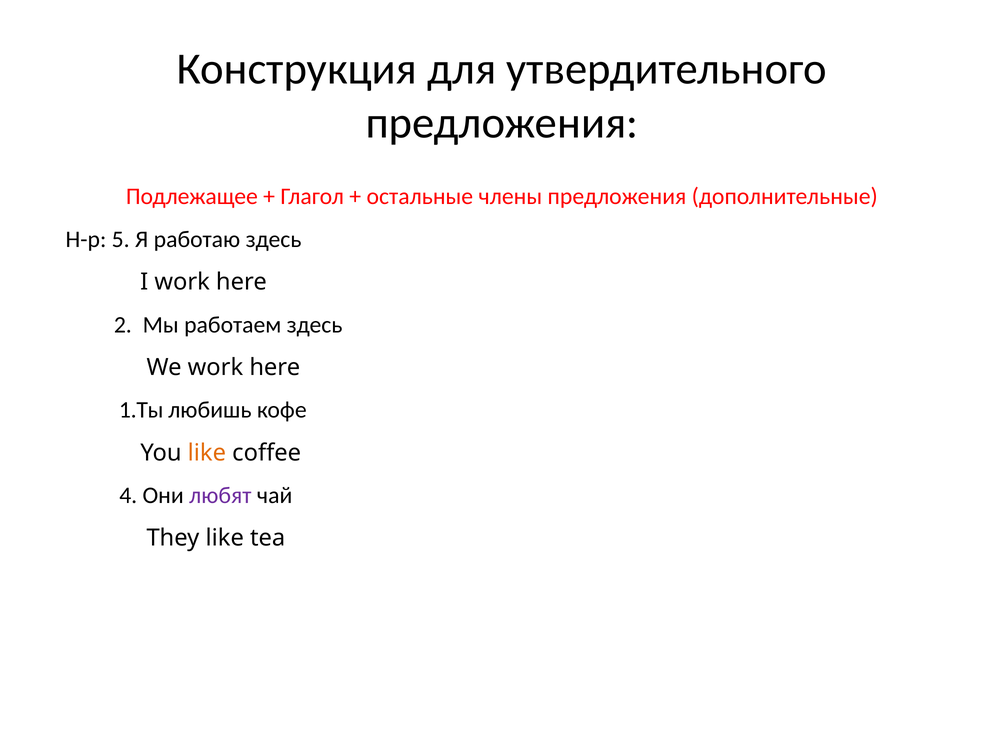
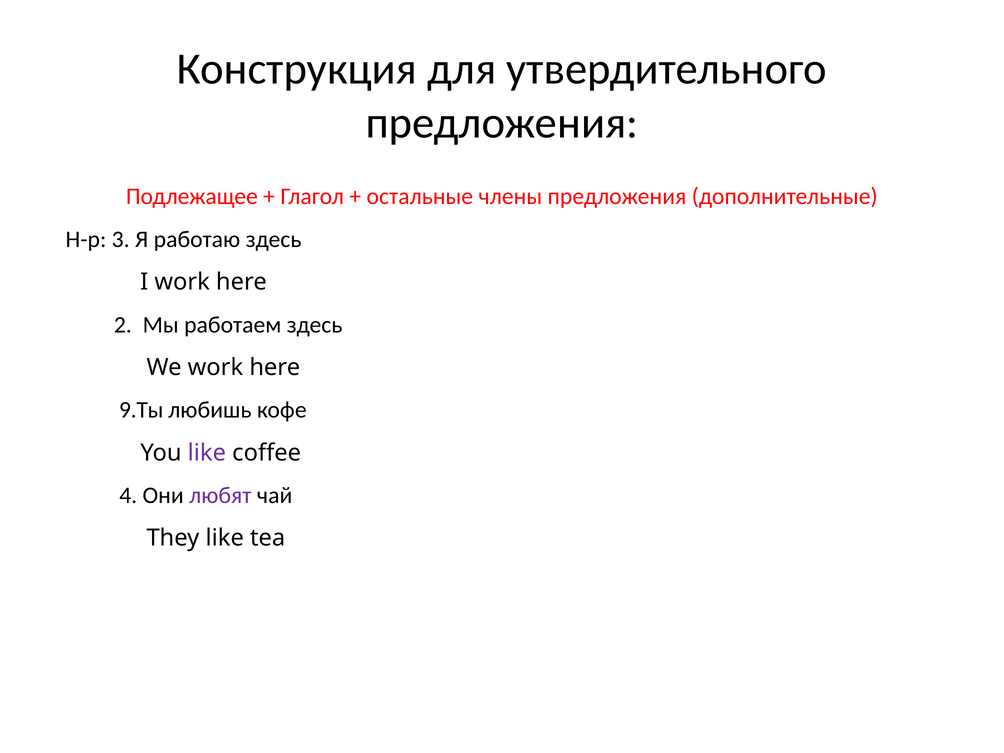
5: 5 -> 3 (121, 239)
1.Ты: 1.Ты -> 9.Ты (141, 410)
like colour: orange -> purple (207, 453)
